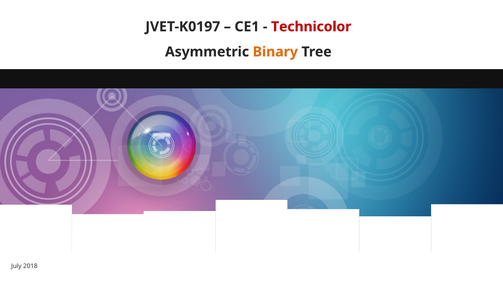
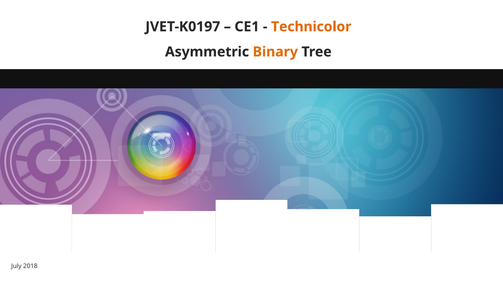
Technicolor colour: red -> orange (311, 27)
